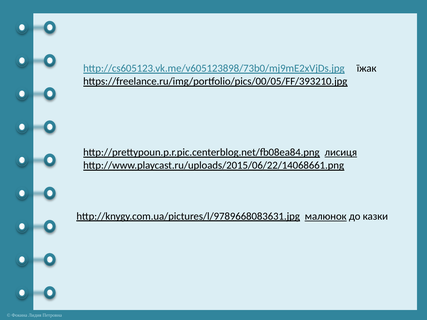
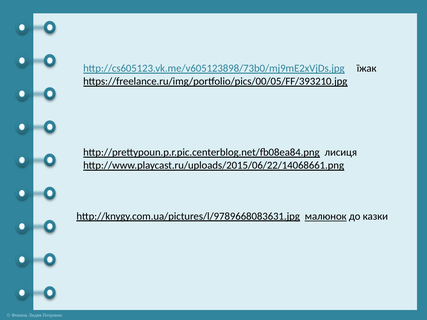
лисиця underline: present -> none (341, 153)
